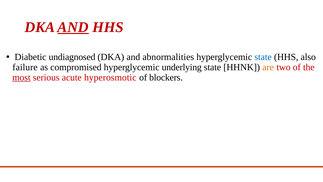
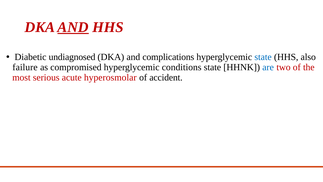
abnormalities: abnormalities -> complications (168, 57)
underlying: underlying -> conditions (182, 67)
are colour: orange -> blue (268, 67)
most underline: present -> none (21, 77)
hyperosmotic: hyperosmotic -> hyperosmolar (110, 77)
blockers: blockers -> accident (166, 77)
